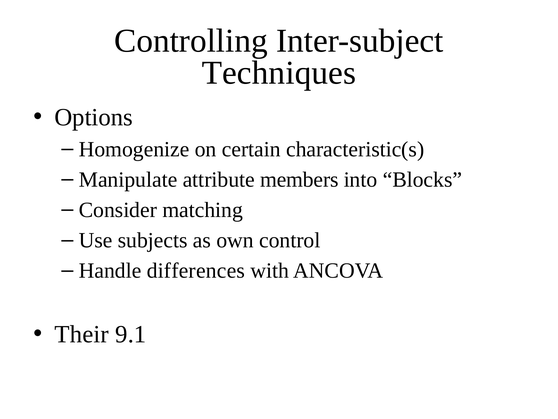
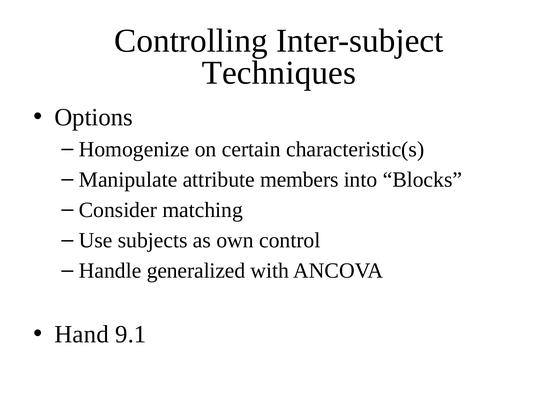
differences: differences -> generalized (196, 270)
Their: Their -> Hand (82, 334)
